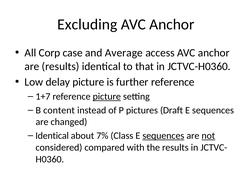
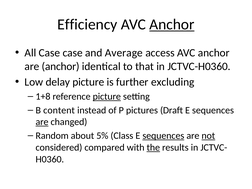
Excluding: Excluding -> Efficiency (87, 24)
Anchor underline: none -> present (172, 24)
All Corp: Corp -> Case (49, 53)
are results: results -> anchor (61, 66)
further reference: reference -> excluding (173, 82)
1+7: 1+7 -> 1+8 (43, 96)
are underline: none -> present (42, 122)
Identical: Identical -> Random (52, 136)
7%: 7% -> 5% (102, 136)
the underline: none -> present (153, 147)
